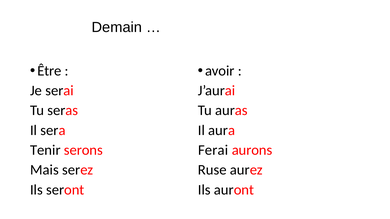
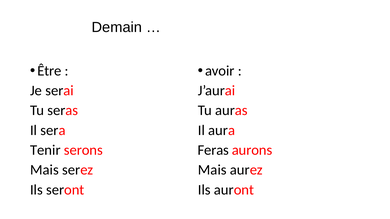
Ferai: Ferai -> Feras (213, 150)
Ruse: Ruse -> Mais (212, 170)
